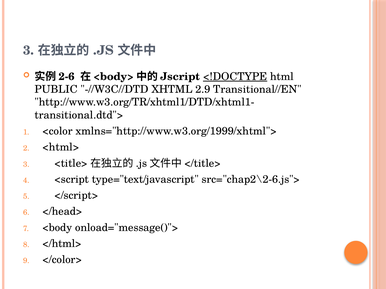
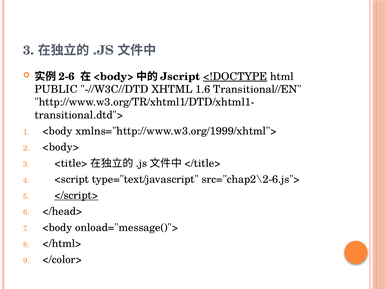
2.9: 2.9 -> 1.6 (203, 90)
<color: <color -> <body (57, 131)
<html>: <html> -> <body> (61, 147)
</script> underline: none -> present (76, 196)
